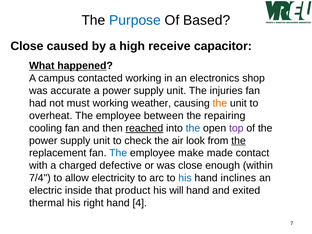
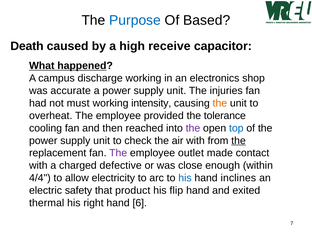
Close: Close -> Death (27, 46)
contacted: contacted -> discharge (100, 78)
weather: weather -> intensity (151, 103)
between: between -> provided (164, 116)
repairing: repairing -> tolerance (225, 116)
reached underline: present -> none (144, 128)
the colour: blue -> purple (193, 128)
top colour: purple -> blue (236, 128)
air look: look -> with (195, 141)
The colour: blue -> purple (118, 153)
make: make -> outlet (191, 153)
7/4: 7/4 -> 4/4 (40, 178)
inside: inside -> safety (79, 190)
will: will -> flip (176, 190)
4: 4 -> 6 (140, 203)
